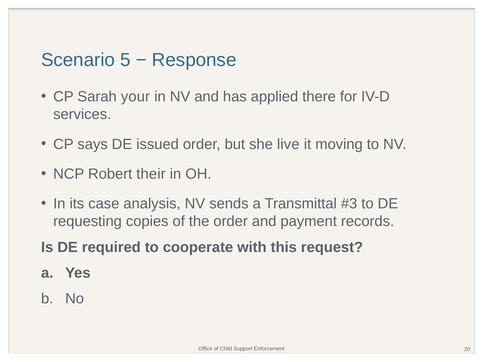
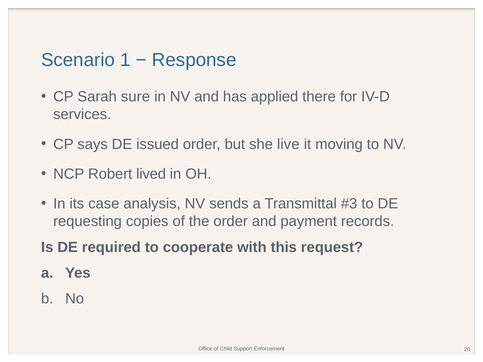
5: 5 -> 1 (125, 60)
your: your -> sure (135, 97)
their: their -> lived (151, 174)
